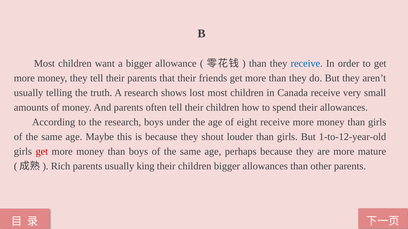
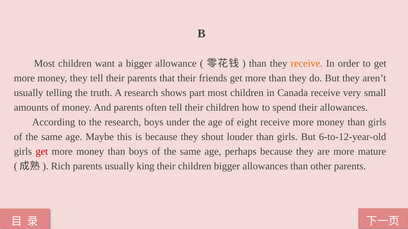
receive colour: blue -> orange (307, 64)
lost: lost -> part (197, 93)
1-to-12-year-old: 1-to-12-year-old -> 6-to-12-year-old (353, 137)
